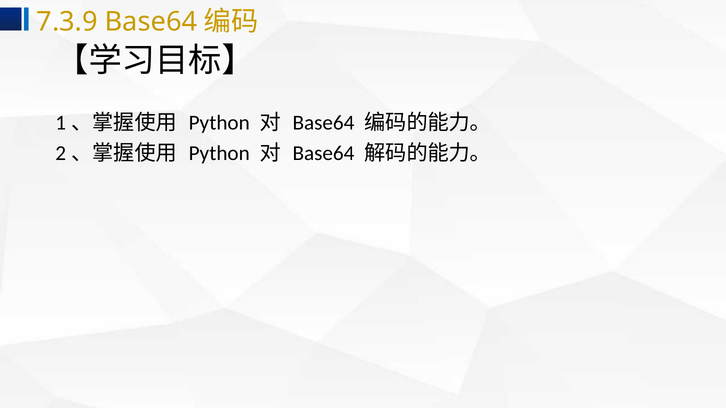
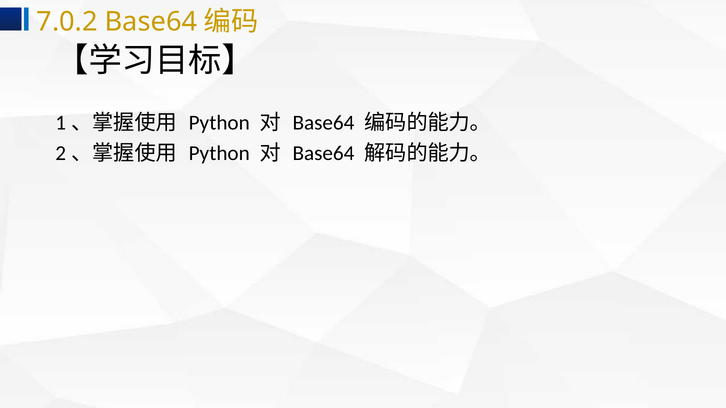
7.3.9: 7.3.9 -> 7.0.2 (67, 22)
